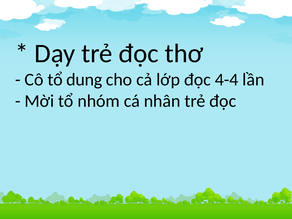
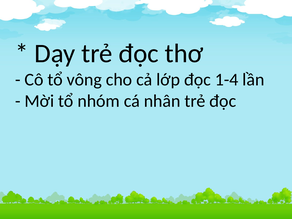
dung: dung -> vông (84, 80)
4-4: 4-4 -> 1-4 (227, 80)
